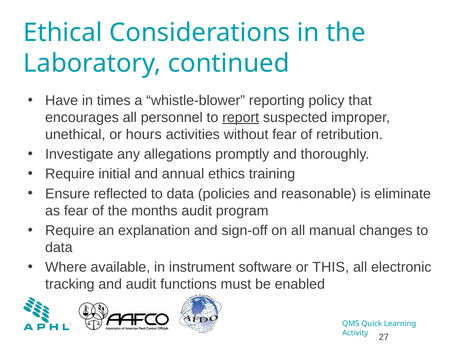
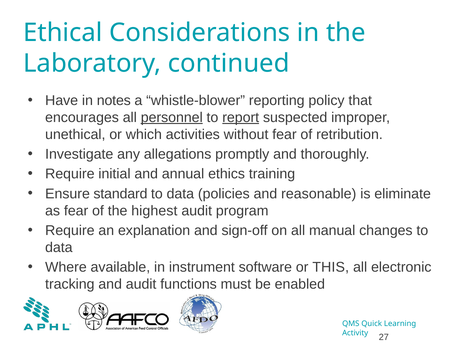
times: times -> notes (114, 101)
personnel underline: none -> present (172, 117)
hours: hours -> which (144, 134)
reflected: reflected -> standard (120, 194)
months: months -> highest (154, 211)
